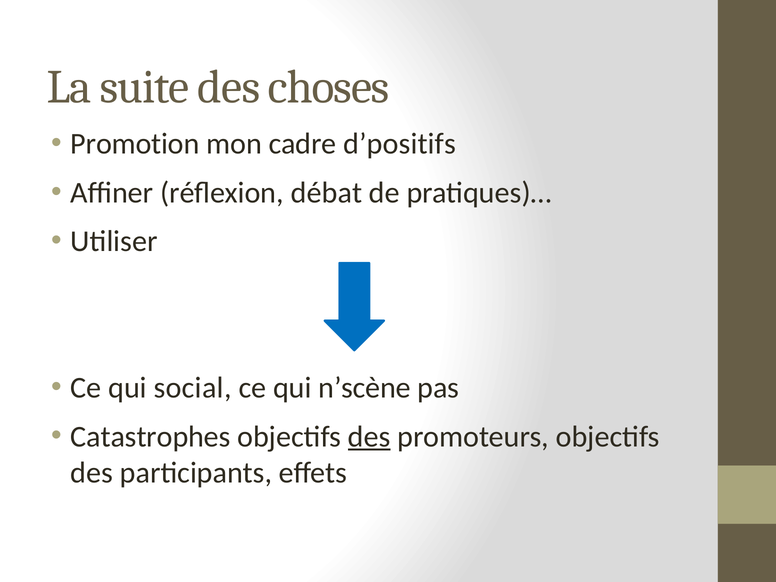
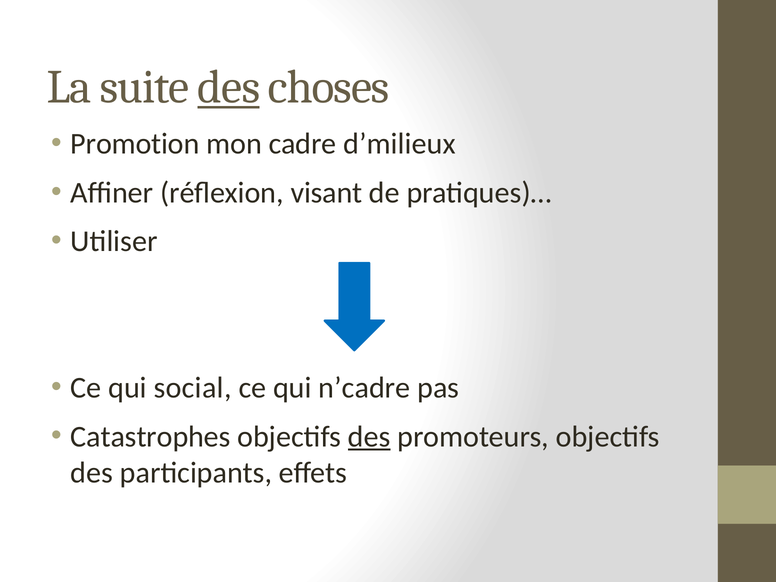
des underline: none -> present (229, 87)
d’positifs: d’positifs -> d’milieux (400, 144)
débat: débat -> visant (327, 193)
n’scène: n’scène -> n’cadre (364, 388)
